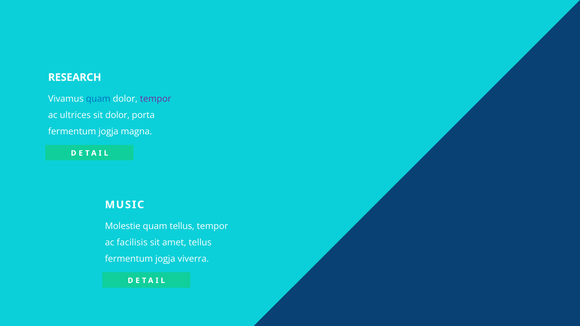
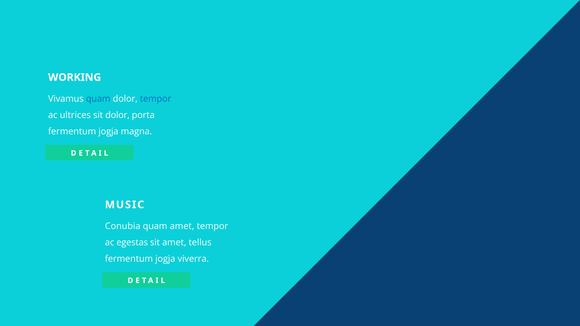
RESEARCH: RESEARCH -> WORKING (75, 77)
tempor colour: purple -> blue (156, 99)
Molestie: Molestie -> Conubia (123, 226)
quam tellus: tellus -> amet (182, 226)
facilisis: facilisis -> egestas (132, 243)
